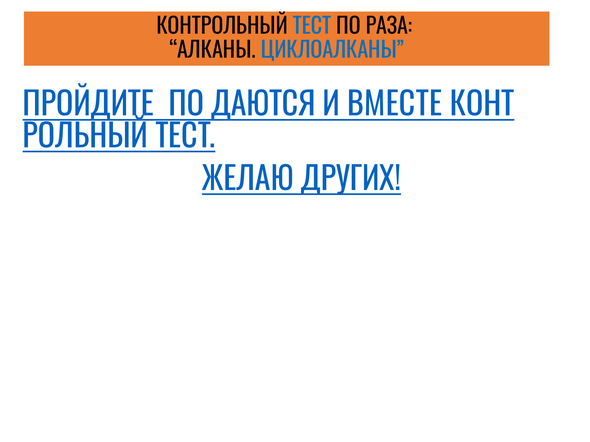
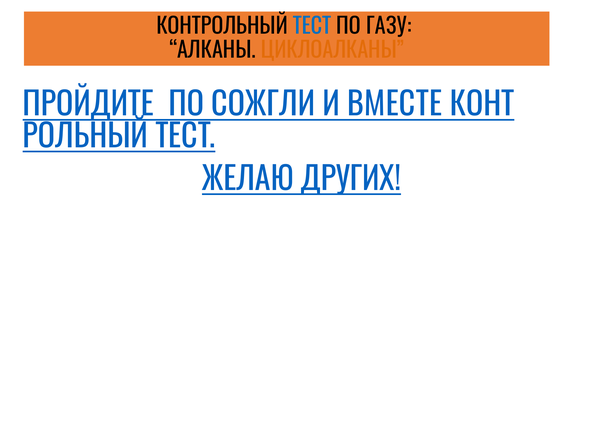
РАЗА: РАЗА -> ГАЗУ (389, 27)
ЦИКЛОАЛКАНЫ colour: blue -> orange (332, 51)
ДАЮТСЯ: ДАЮТСЯ -> СОЖГЛИ (263, 105)
